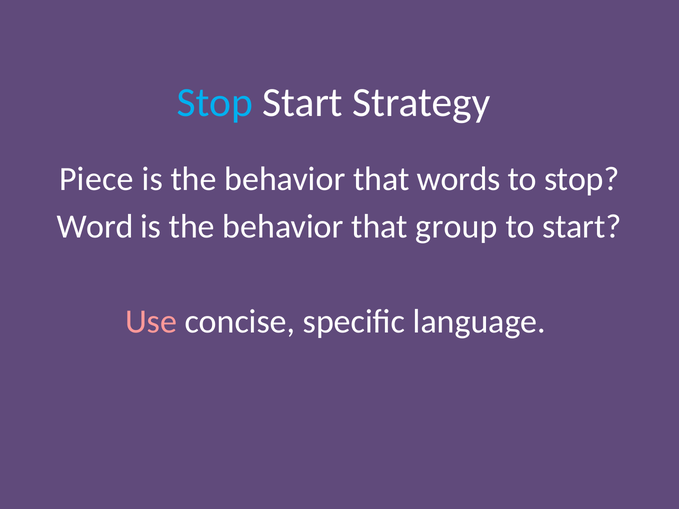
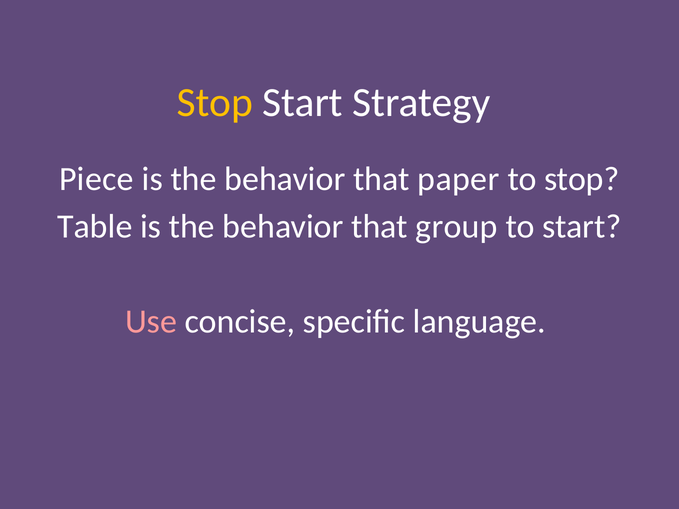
Stop colour: light blue -> yellow (215, 103)
words: words -> paper (458, 179)
Word: Word -> Table (95, 226)
